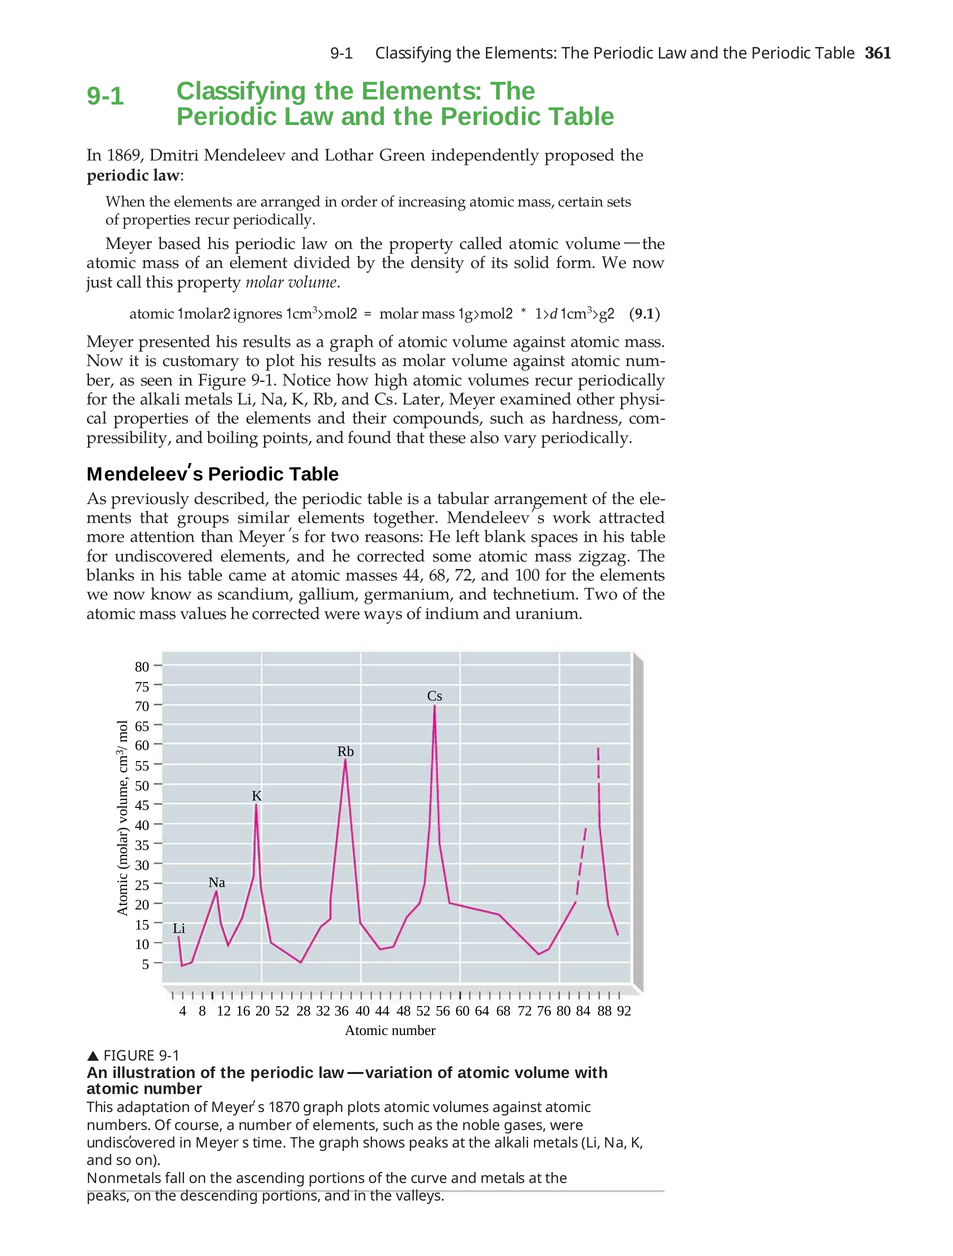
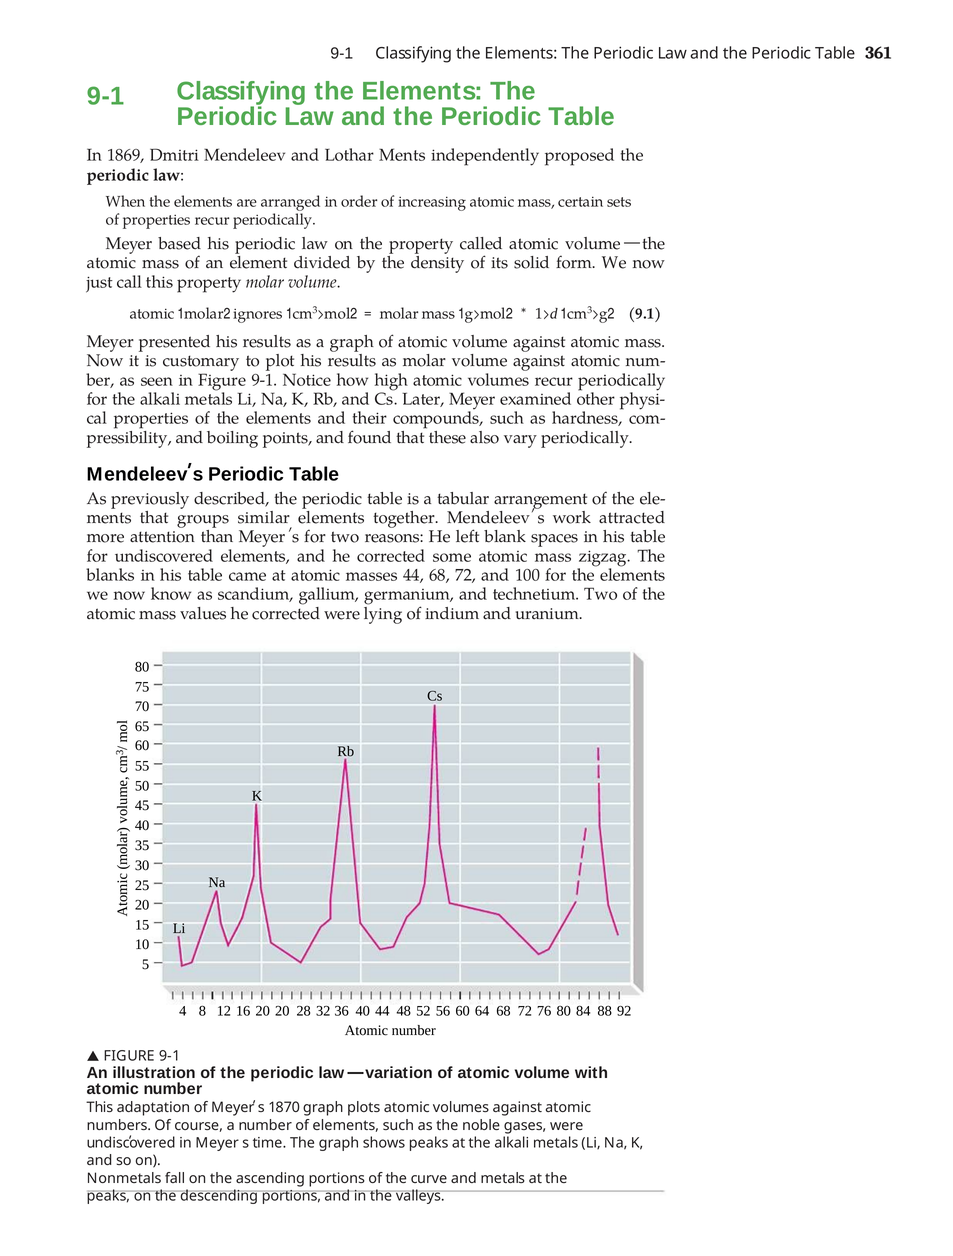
Lothar Green: Green -> Ments (403, 155)
ways: ways -> lying (383, 614)
20 52: 52 -> 20 (282, 1011)
